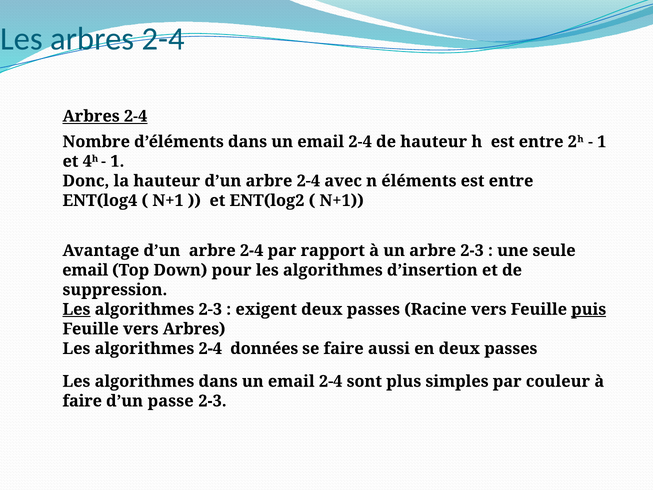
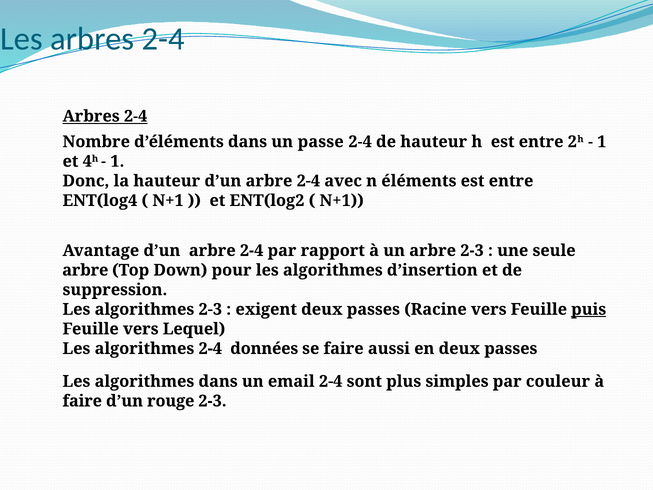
d’éléments dans un email: email -> passe (321, 142)
email: email -> arbre (85, 270)
Les underline: present -> none (76, 309)
vers Arbres: Arbres -> Lequel (194, 329)
passe: passe -> rouge (171, 401)
